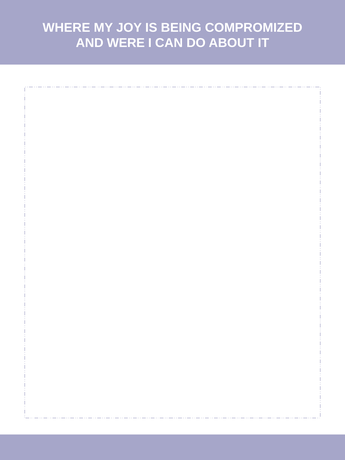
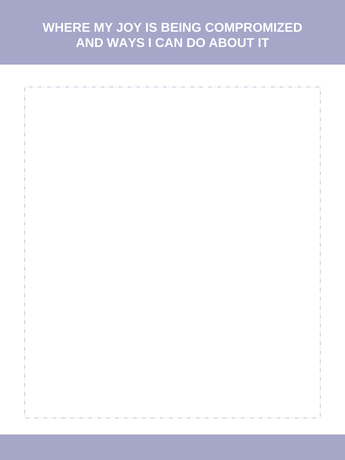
WERE: WERE -> WAYS (126, 43)
